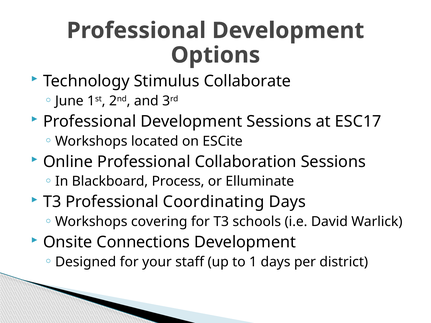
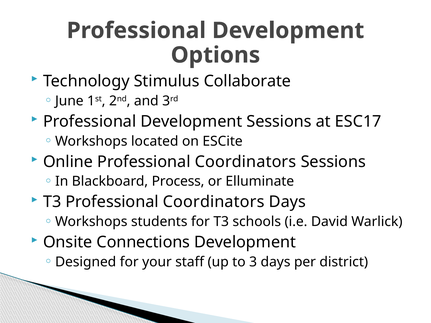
Online Professional Collaboration: Collaboration -> Coordinators (246, 162)
T3 Professional Coordinating: Coordinating -> Coordinators (214, 202)
covering: covering -> students (159, 222)
1: 1 -> 3 (253, 262)
